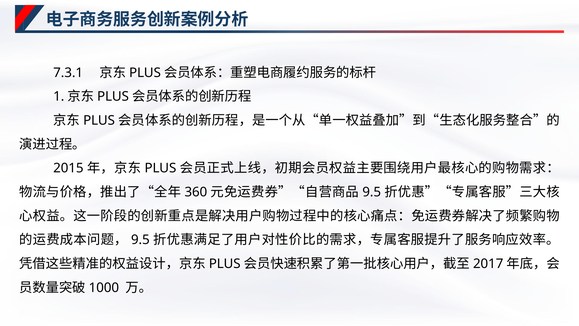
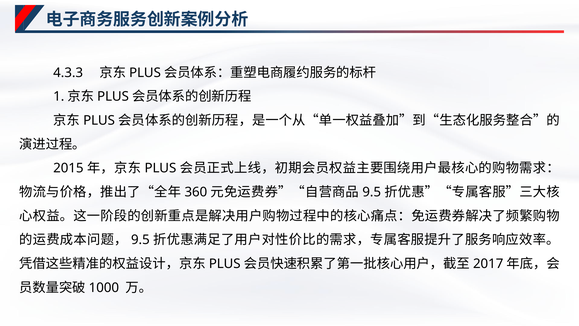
7.3.1: 7.3.1 -> 4.3.3 (68, 73)
